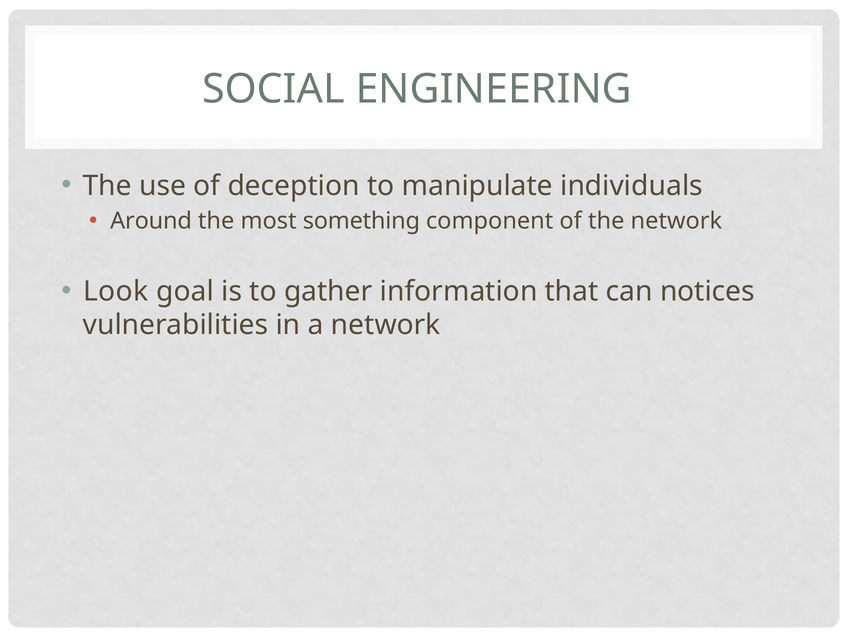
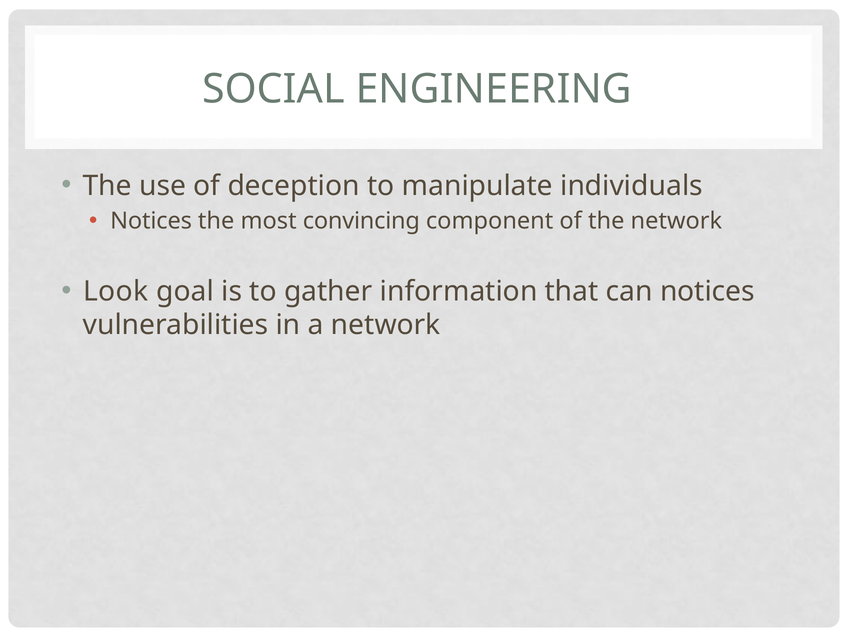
Around: Around -> Notices (151, 221)
something: something -> convincing (361, 221)
